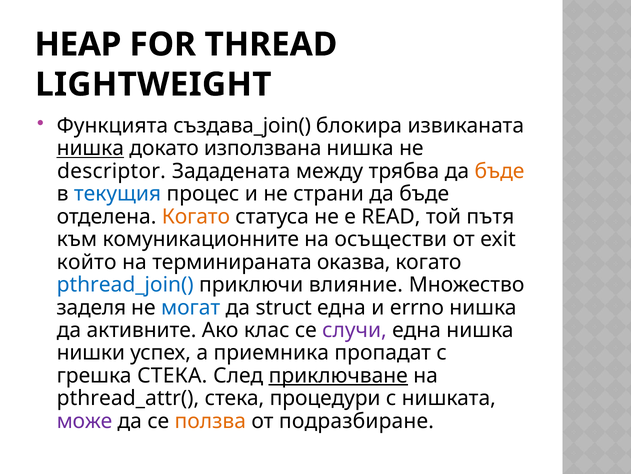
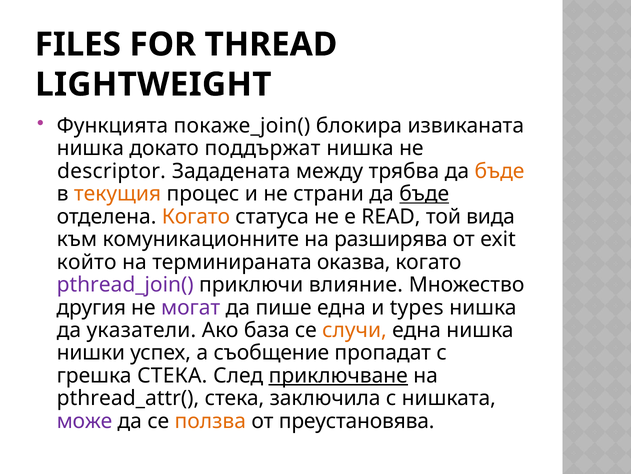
HEAP: HEAP -> FILES (78, 44)
създава_join(: създава_join( -> покаже_join( (242, 125)
нишка underline: present -> none (90, 148)
използвана: използвана -> поддържат (263, 148)
текущия colour: blue -> orange (118, 194)
бъде underline: none -> present (424, 194)
пътя: пътя -> вида (491, 216)
осъществи: осъществи -> разширява (391, 239)
pthread_join( colour: blue -> purple (125, 284)
заделя: заделя -> другия (91, 307)
могат colour: blue -> purple (191, 307)
struct: struct -> пише (284, 307)
errno: errno -> types (417, 307)
активните: активните -> указатели (141, 330)
клас: клас -> база (267, 330)
случи colour: purple -> orange (354, 330)
приемника: приемника -> съобщение (271, 352)
процедури: процедури -> заключила (325, 398)
подразбиране: подразбиране -> преустановява (357, 421)
